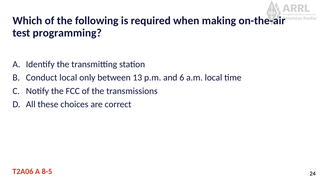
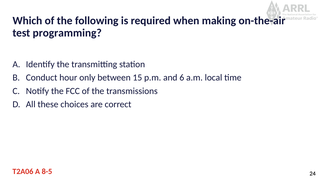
Conduct local: local -> hour (68, 78)
13: 13 -> 15 (137, 78)
